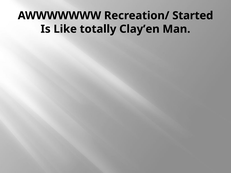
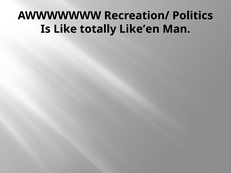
Started: Started -> Politics (193, 16)
Clay’en: Clay’en -> Like’en (139, 29)
